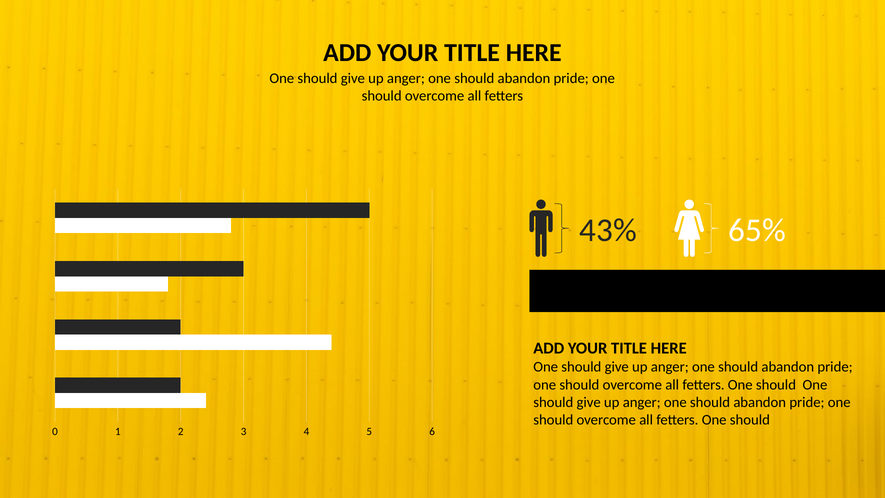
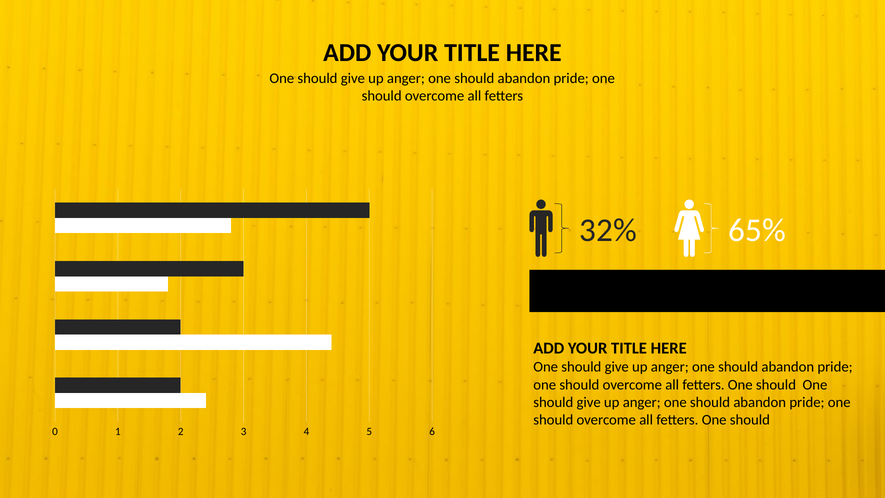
43%: 43% -> 32% (608, 230)
